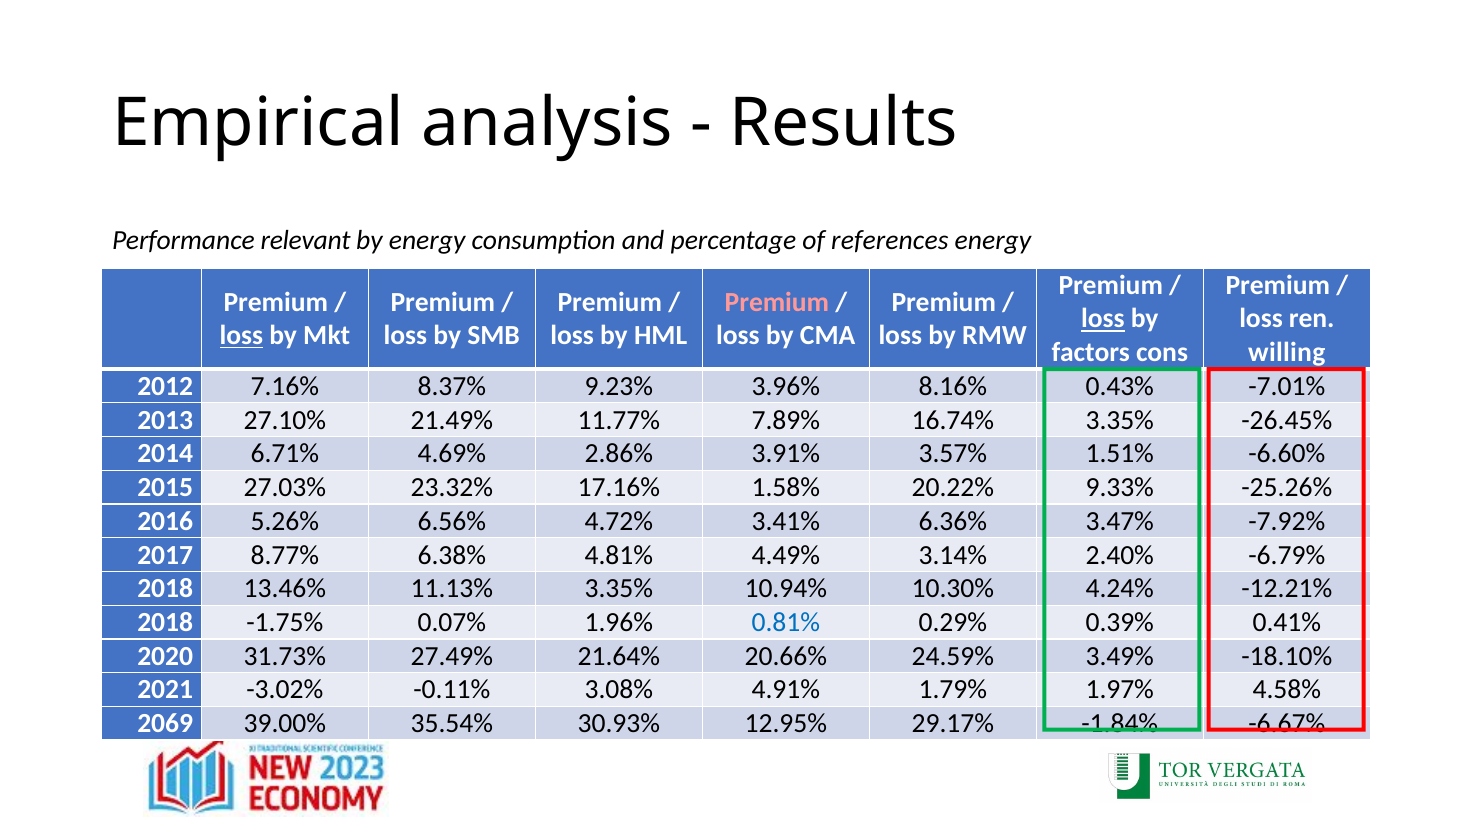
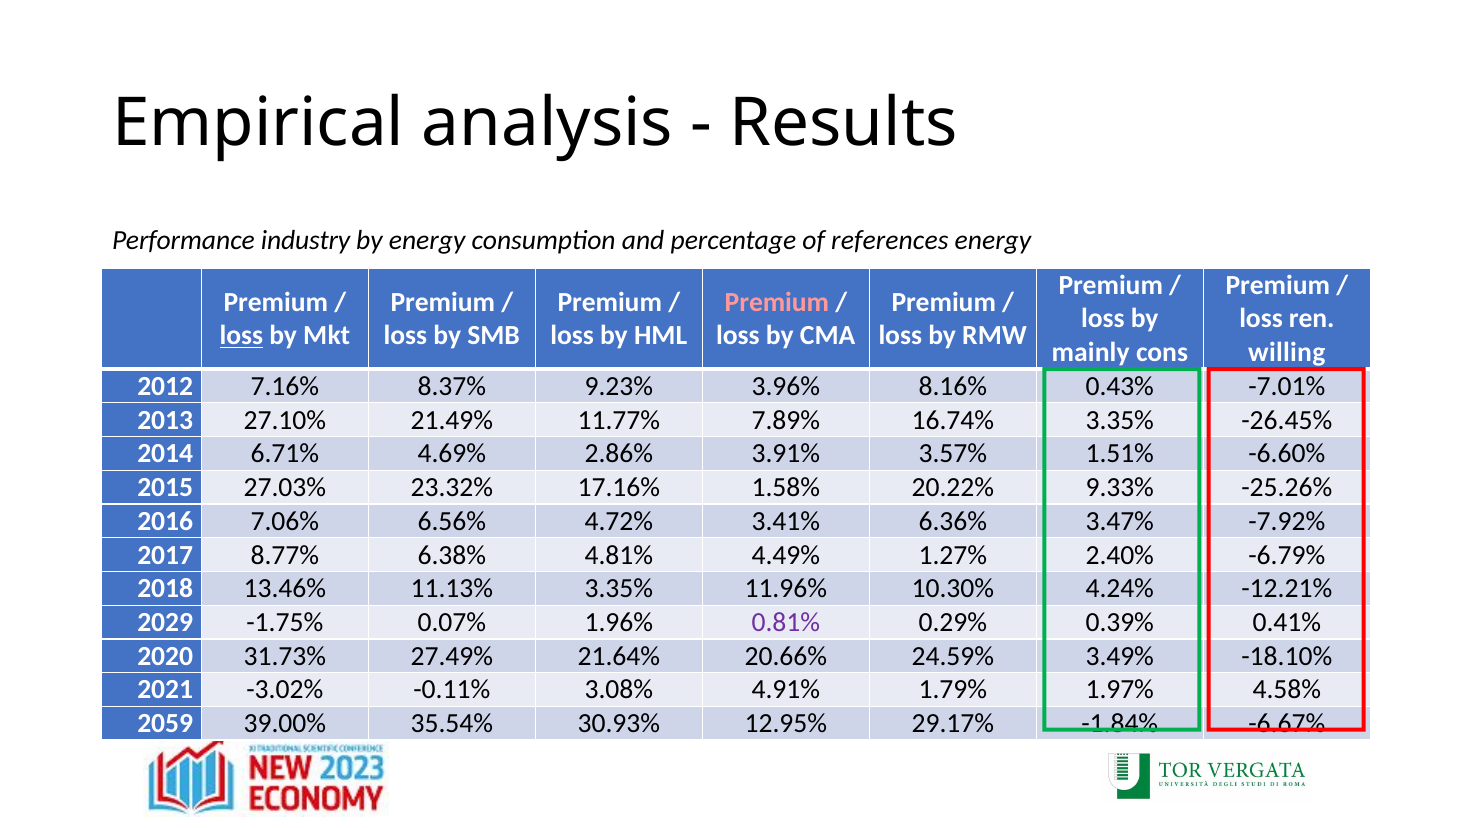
relevant: relevant -> industry (306, 241)
loss underline: present -> none (1103, 319)
factors: factors -> mainly (1091, 353)
5.26%: 5.26% -> 7.06% (285, 521)
3.14%: 3.14% -> 1.27% (953, 555)
10.94%: 10.94% -> 11.96% (786, 589)
2018: 2018 -> 2029 (165, 622)
0.81% colour: blue -> purple (786, 622)
2069: 2069 -> 2059 (165, 724)
